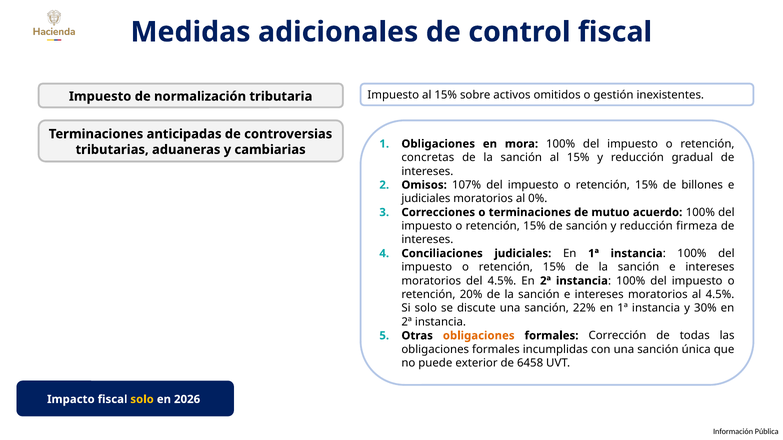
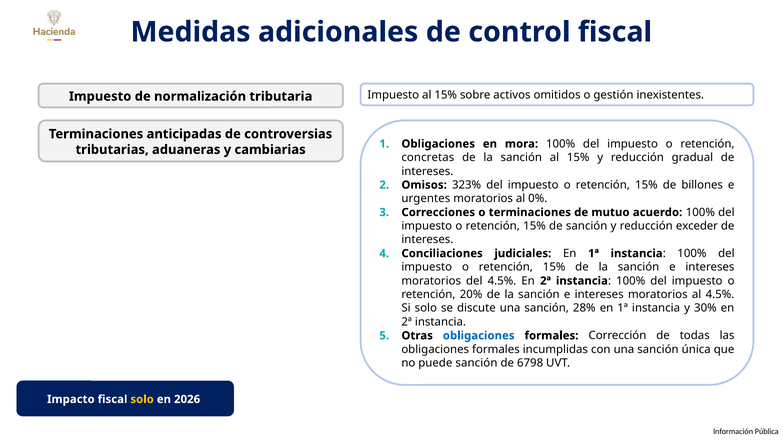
107%: 107% -> 323% (467, 185)
judiciales: judiciales -> urgentes (426, 199)
firmeza: firmeza -> exceder (697, 226)
22%: 22% -> 28% (584, 309)
obligaciones colour: orange -> blue (479, 336)
puede exterior: exterior -> sanción (476, 363)
6458: 6458 -> 6798 (530, 363)
